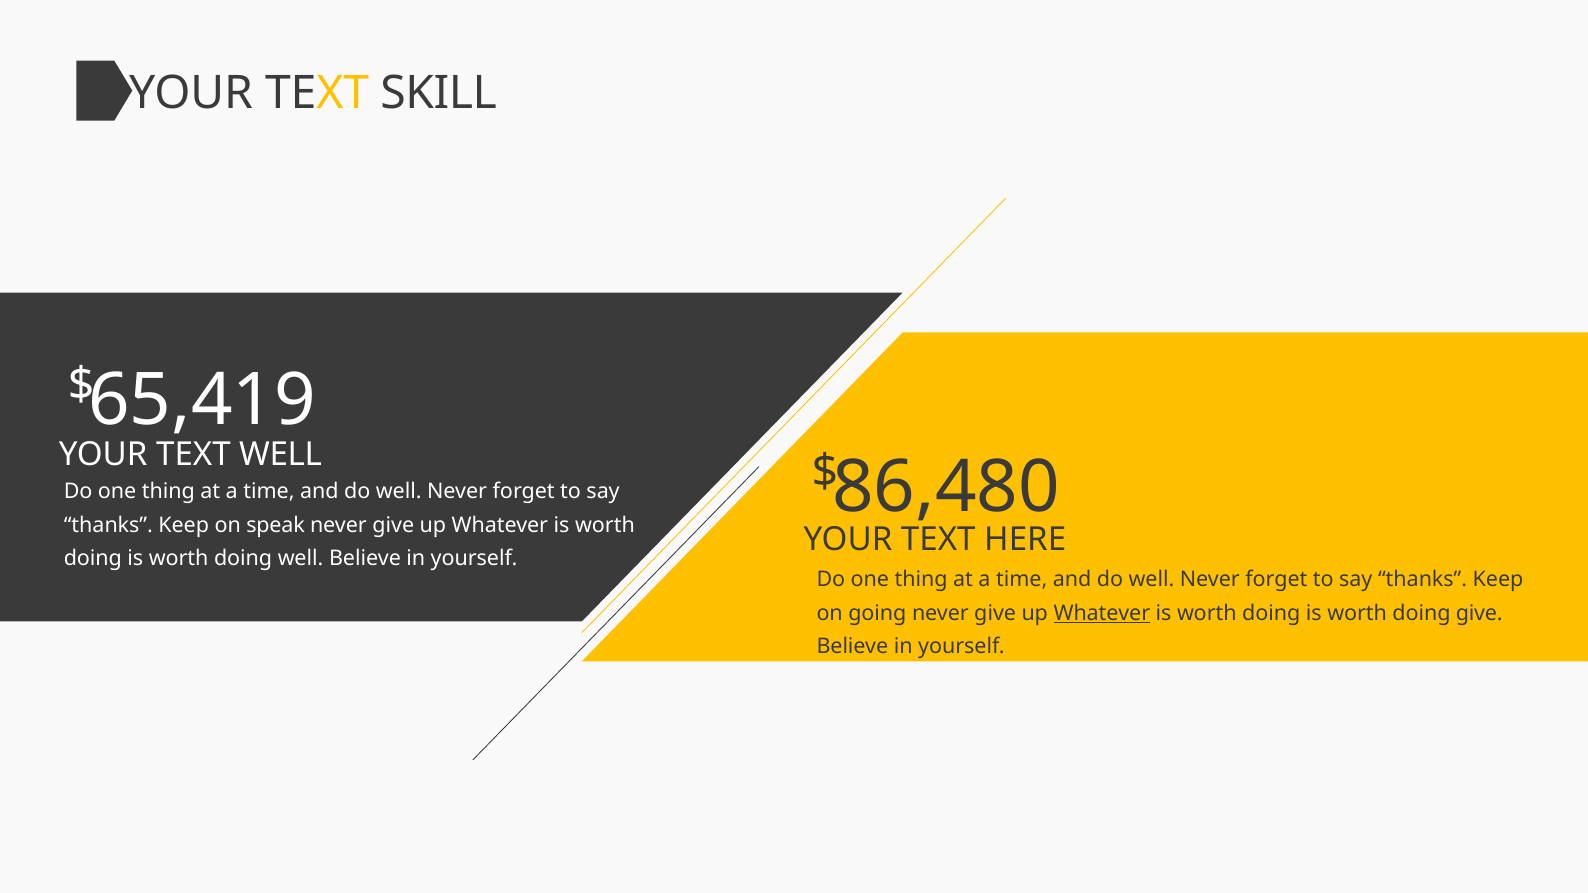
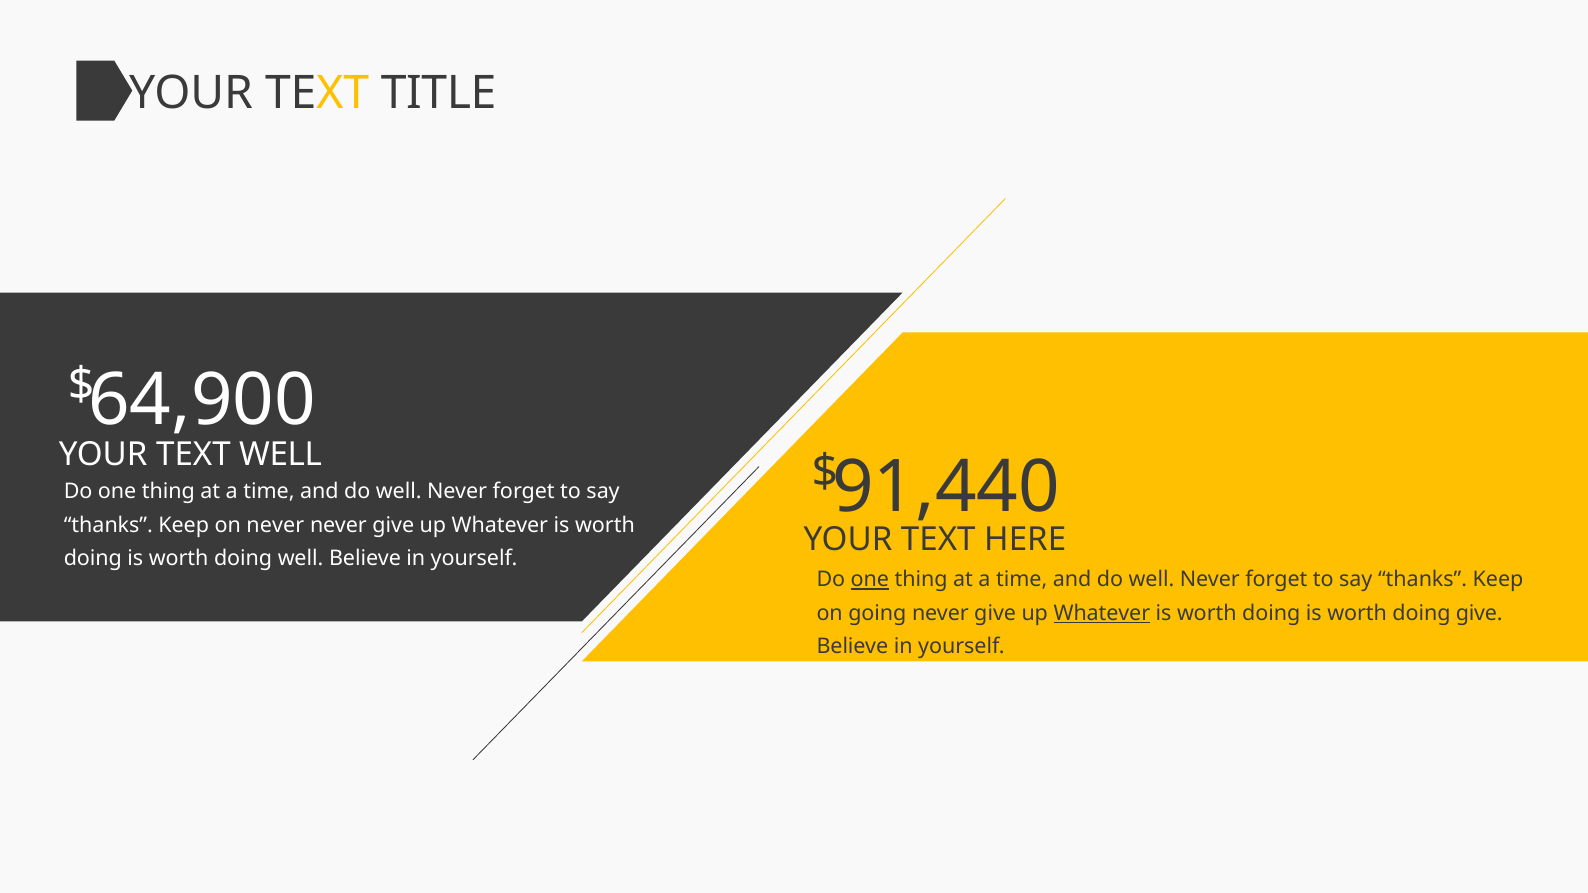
SKILL: SKILL -> TITLE (439, 93)
65,419: 65,419 -> 64,900 (202, 401)
86,480: 86,480 -> 91,440 (946, 488)
on speak: speak -> never (275, 525)
one underline: none -> present (870, 580)
